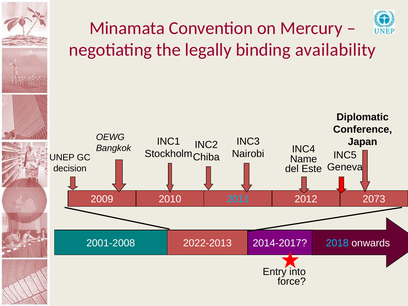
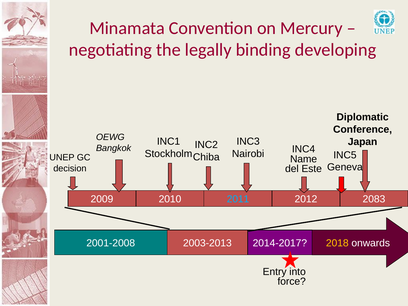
availability: availability -> developing (336, 50)
2073: 2073 -> 2083 (374, 199)
2022-2013: 2022-2013 -> 2003-2013 (207, 243)
2018 colour: light blue -> yellow (337, 243)
